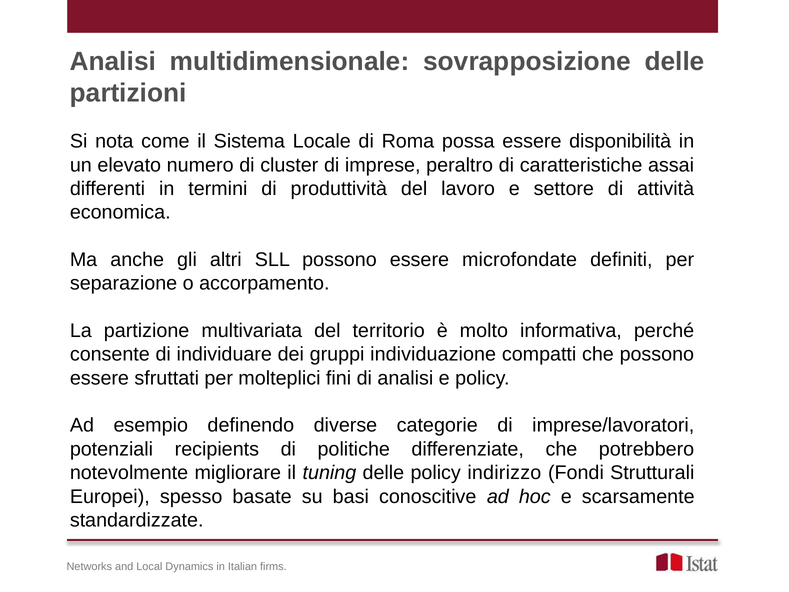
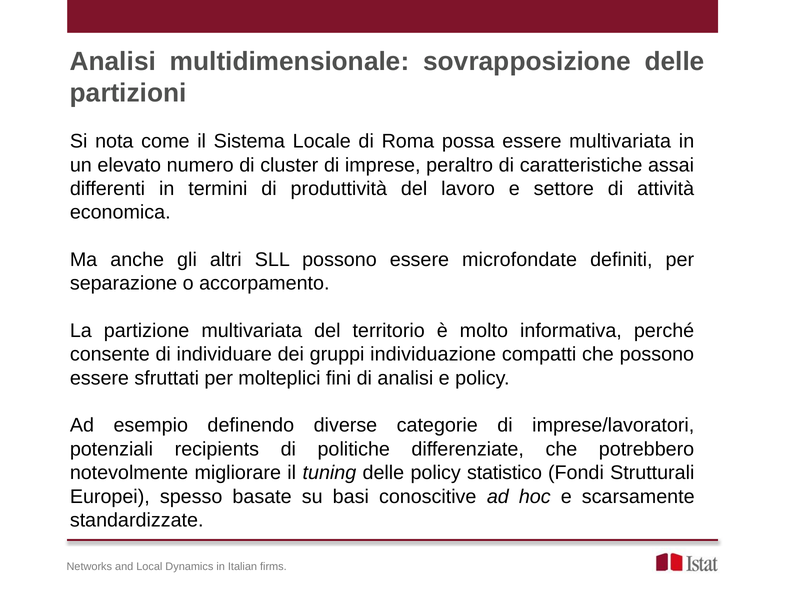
essere disponibilità: disponibilità -> multivariata (620, 141)
indirizzo: indirizzo -> statistico (505, 473)
